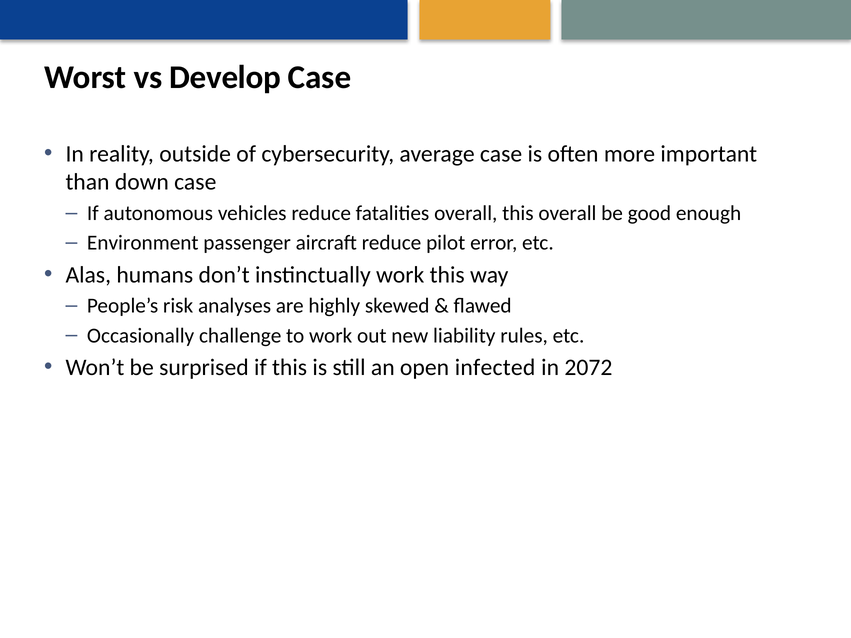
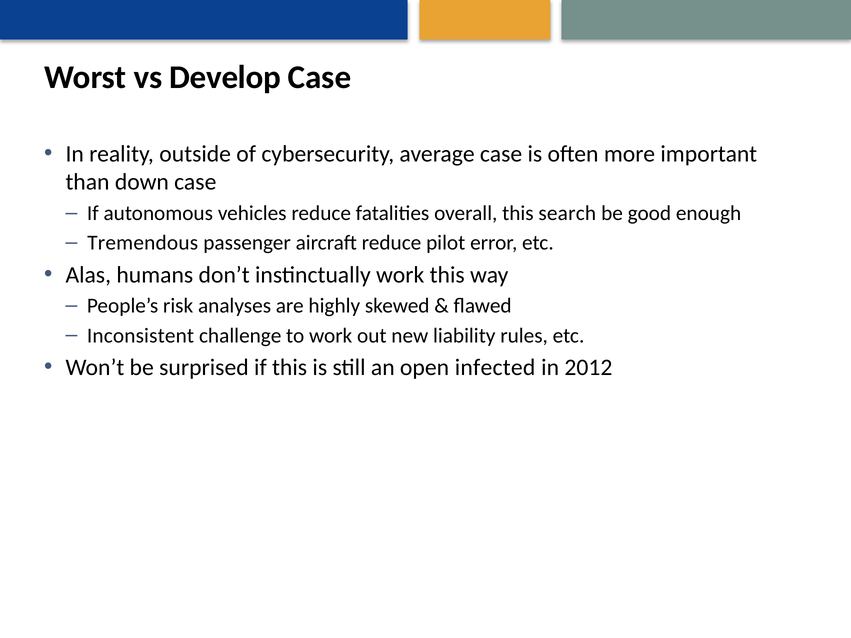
this overall: overall -> search (567, 213)
Environment: Environment -> Tremendous (143, 243)
Occasionally: Occasionally -> Inconsistent (141, 336)
2072: 2072 -> 2012 (588, 368)
